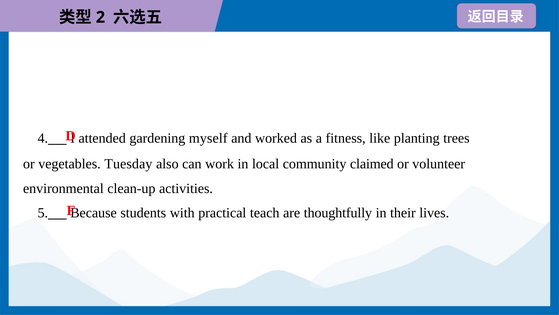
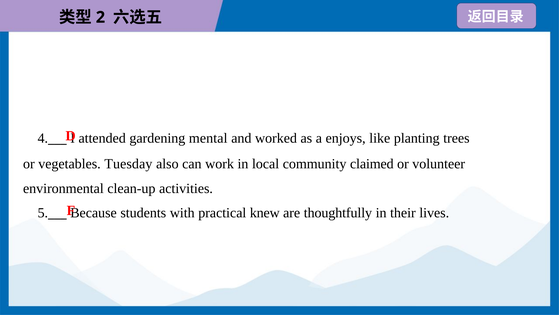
myself: myself -> mental (208, 138)
fitness: fitness -> enjoys (346, 138)
teach: teach -> knew (265, 213)
